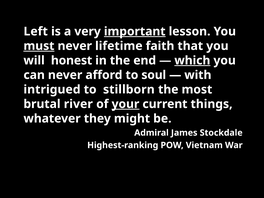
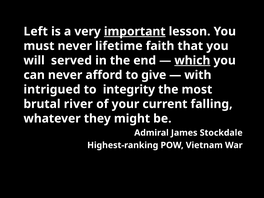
must underline: present -> none (39, 46)
honest: honest -> served (71, 60)
soul: soul -> give (154, 75)
stillborn: stillborn -> integrity (129, 89)
your underline: present -> none (125, 104)
things: things -> falling (212, 104)
